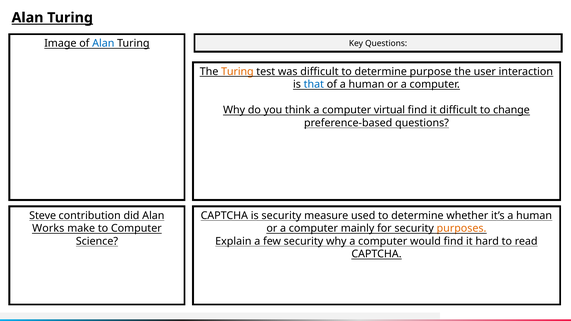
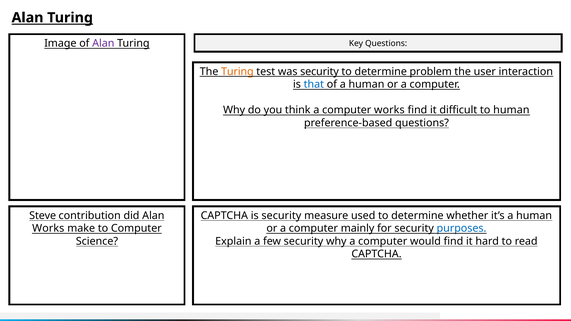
Alan colour: blue -> purple (103, 43)
was difficult: difficult -> security (320, 72)
purpose: purpose -> problem (431, 72)
computer virtual: virtual -> works (389, 110)
to change: change -> human (511, 110)
purposes colour: orange -> blue (462, 229)
